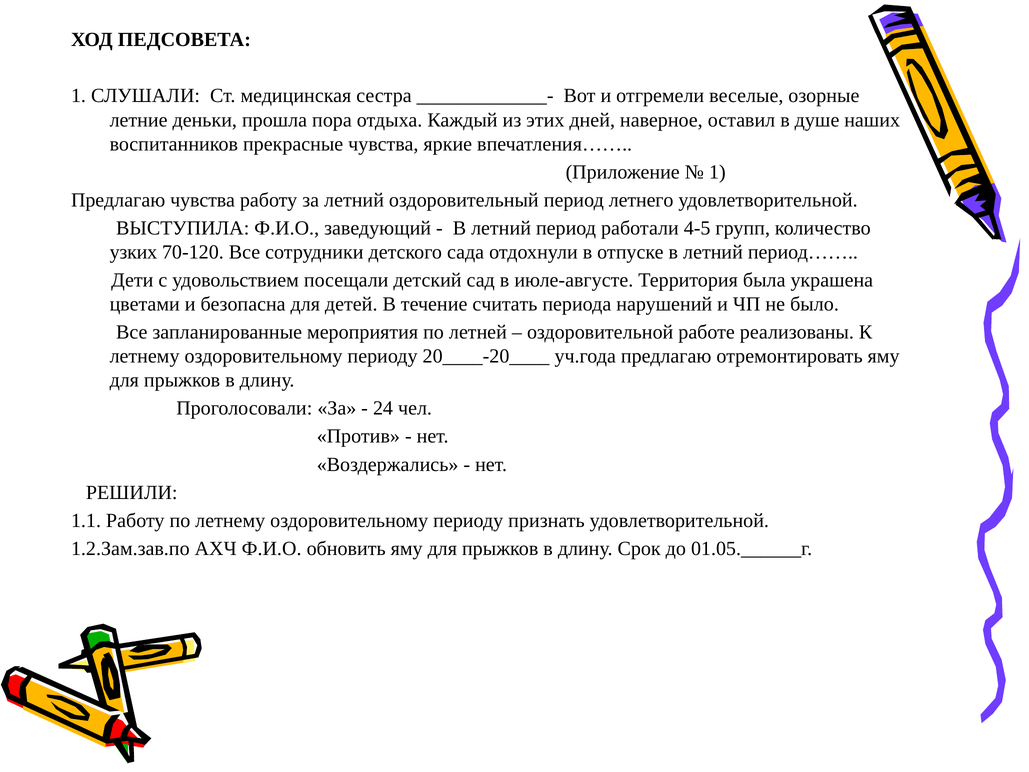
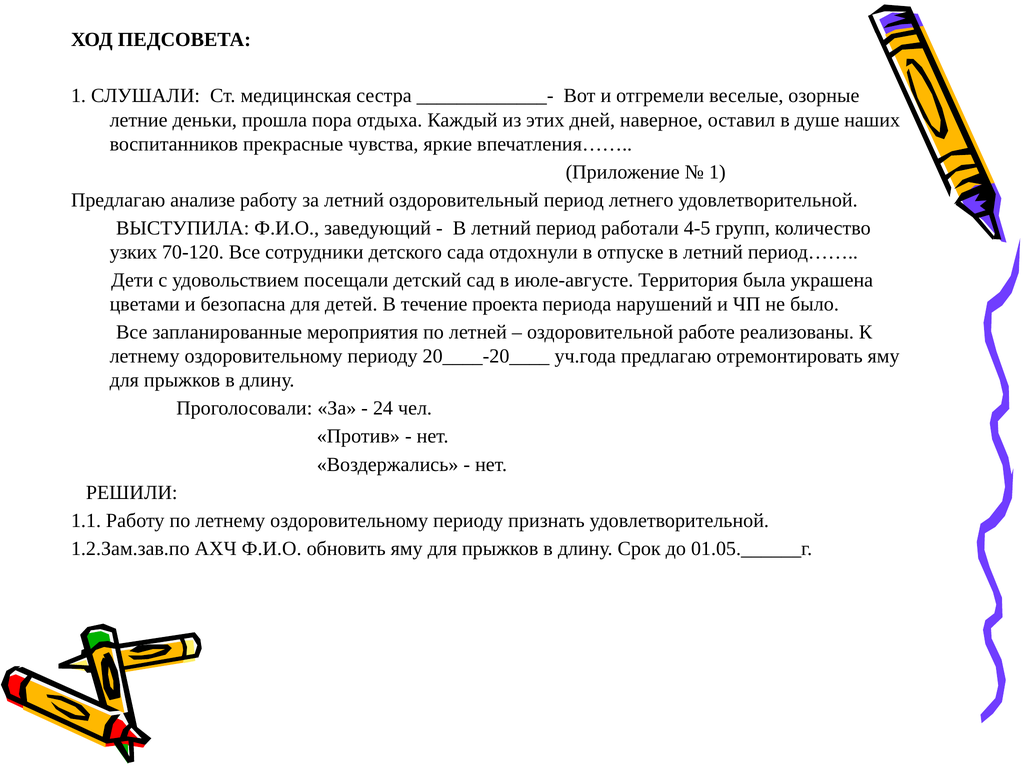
Предлагаю чувства: чувства -> анализе (203, 200)
считать: считать -> проекта (505, 304)
